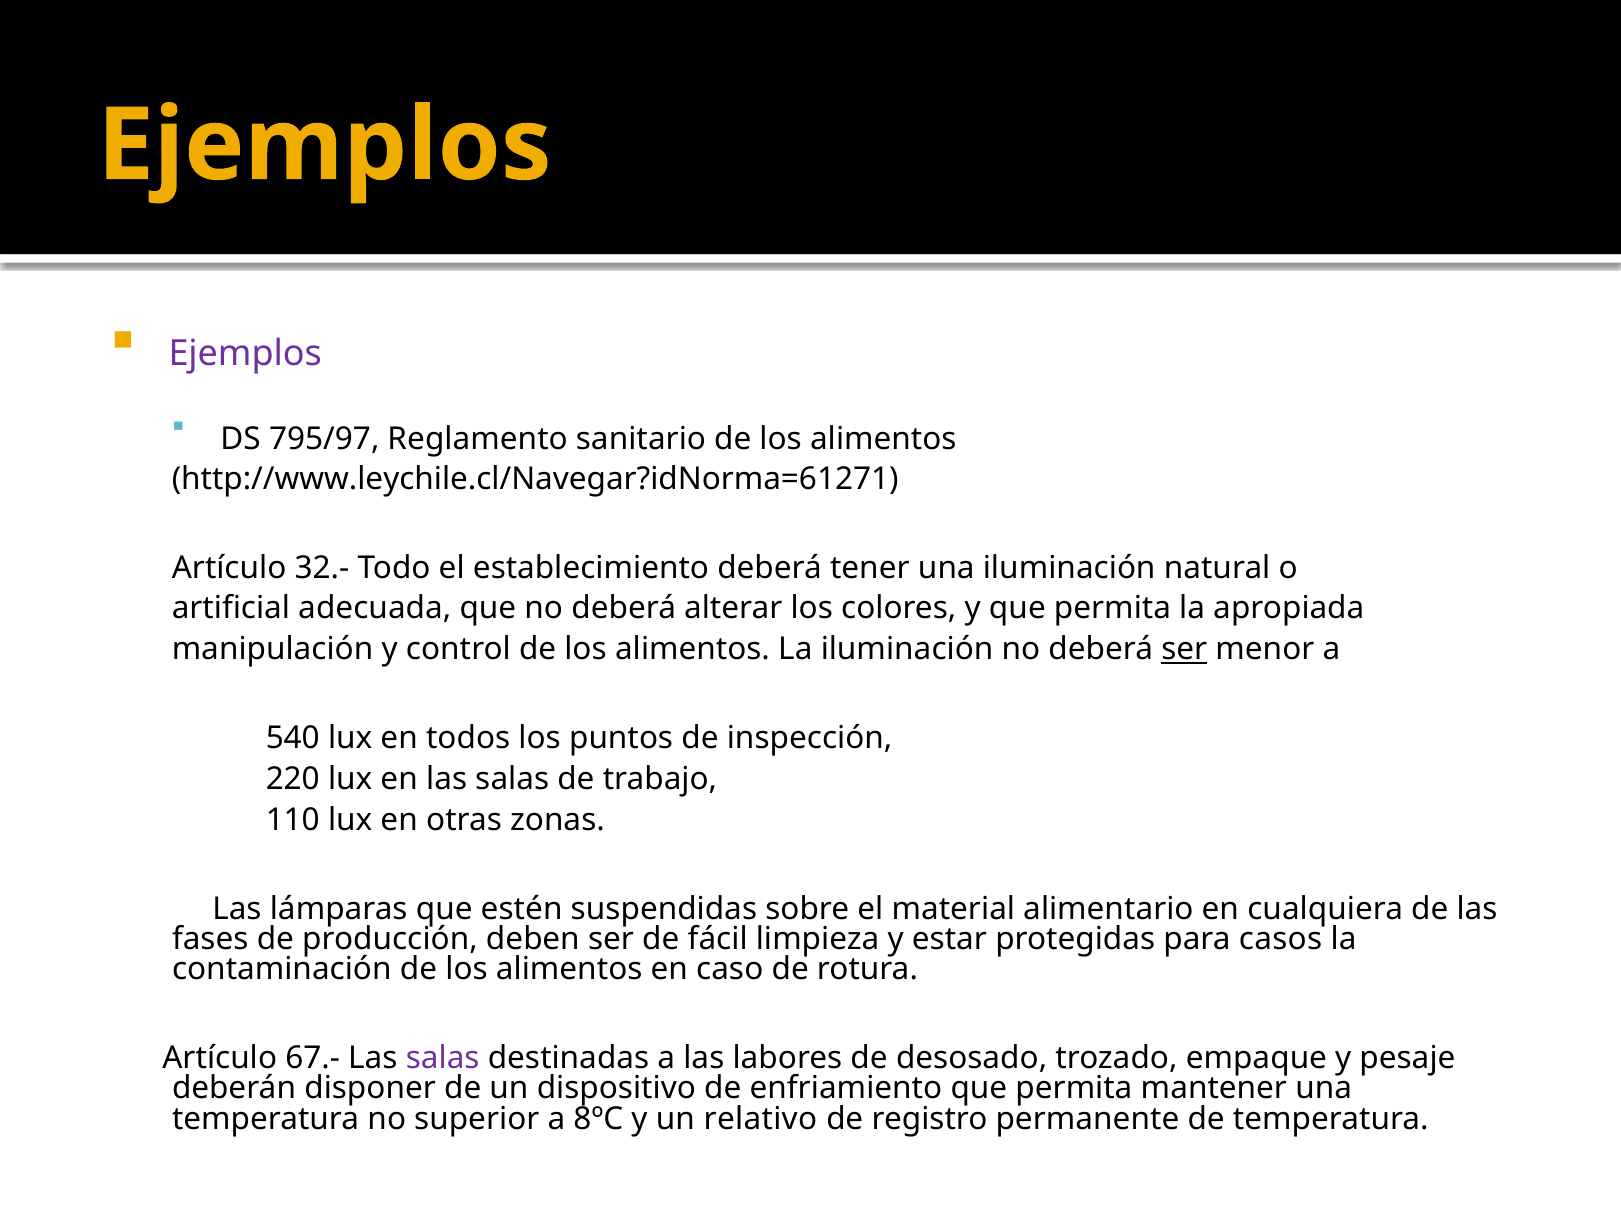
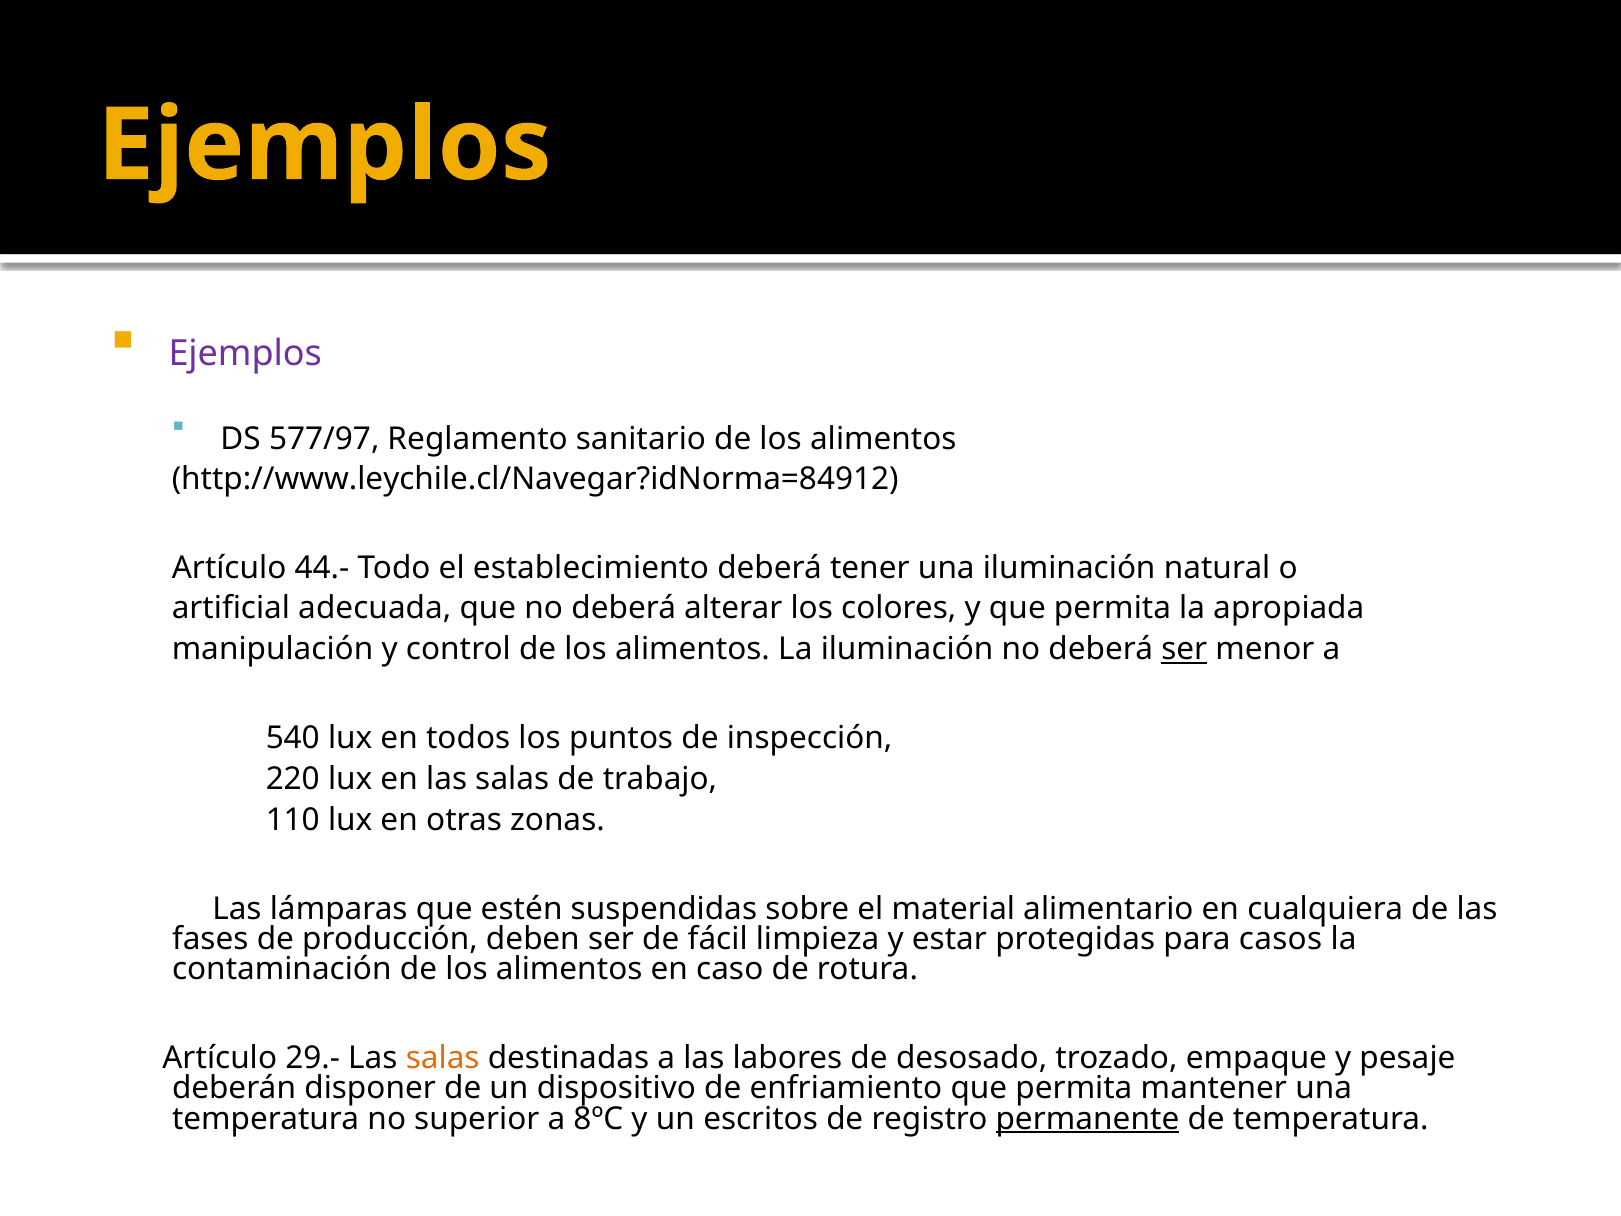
795/97: 795/97 -> 577/97 (324, 439)
http://www.leychile.cl/Navegar?idNorma=61271: http://www.leychile.cl/Navegar?idNorma=61271 -> http://www.leychile.cl/Navegar?idNorma=84912 (535, 479)
32.-: 32.- -> 44.- (322, 568)
67.-: 67.- -> 29.- (313, 1058)
salas colour: purple -> orange (443, 1058)
relativo: relativo -> escritos (761, 1118)
permanente underline: none -> present (1087, 1118)
